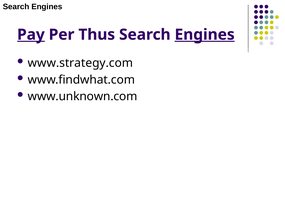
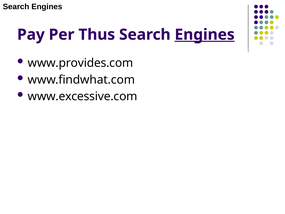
Pay underline: present -> none (31, 35)
www.strategy.com: www.strategy.com -> www.provides.com (81, 63)
www.unknown.com: www.unknown.com -> www.excessive.com (83, 96)
